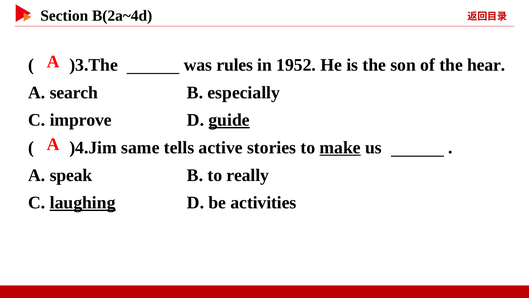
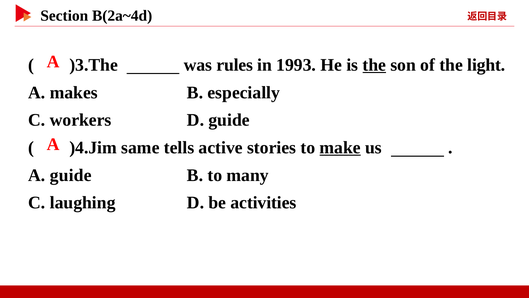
1952: 1952 -> 1993 (296, 65)
the underline: none -> present (374, 65)
hear: hear -> light (486, 65)
search: search -> makes (74, 92)
improve: improve -> workers (81, 120)
guide underline: present -> none (229, 120)
A speak: speak -> guide (71, 175)
really: really -> many (248, 175)
laughing underline: present -> none (83, 202)
